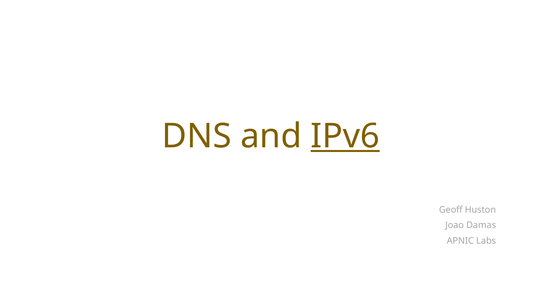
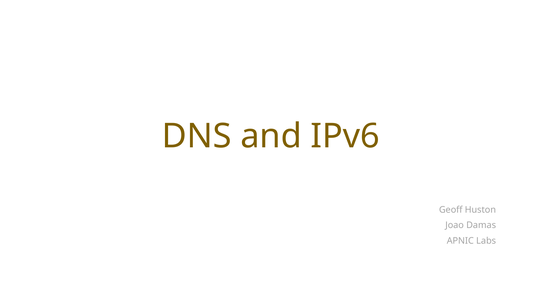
IPv6 underline: present -> none (345, 136)
